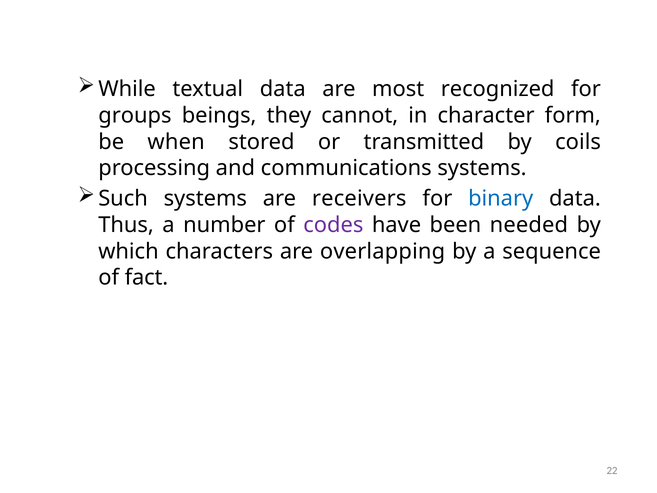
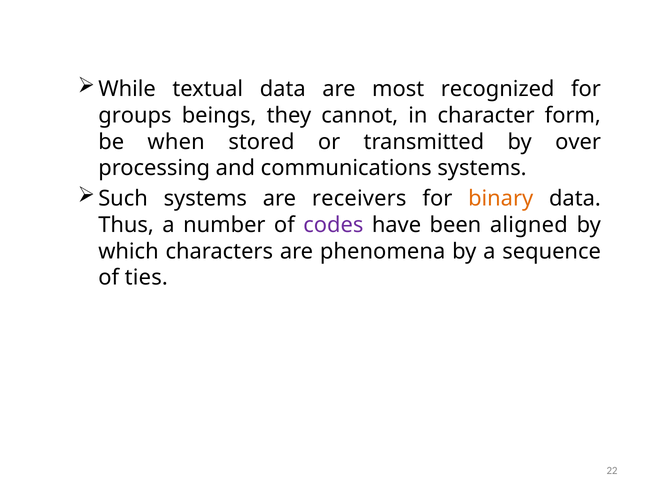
coils: coils -> over (578, 142)
binary colour: blue -> orange (501, 199)
needed: needed -> aligned (529, 225)
overlapping: overlapping -> phenomena (383, 251)
fact: fact -> ties (146, 277)
